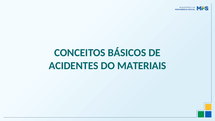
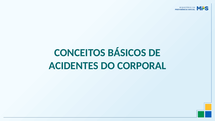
MATERIAIS: MATERIAIS -> CORPORAL (142, 66)
